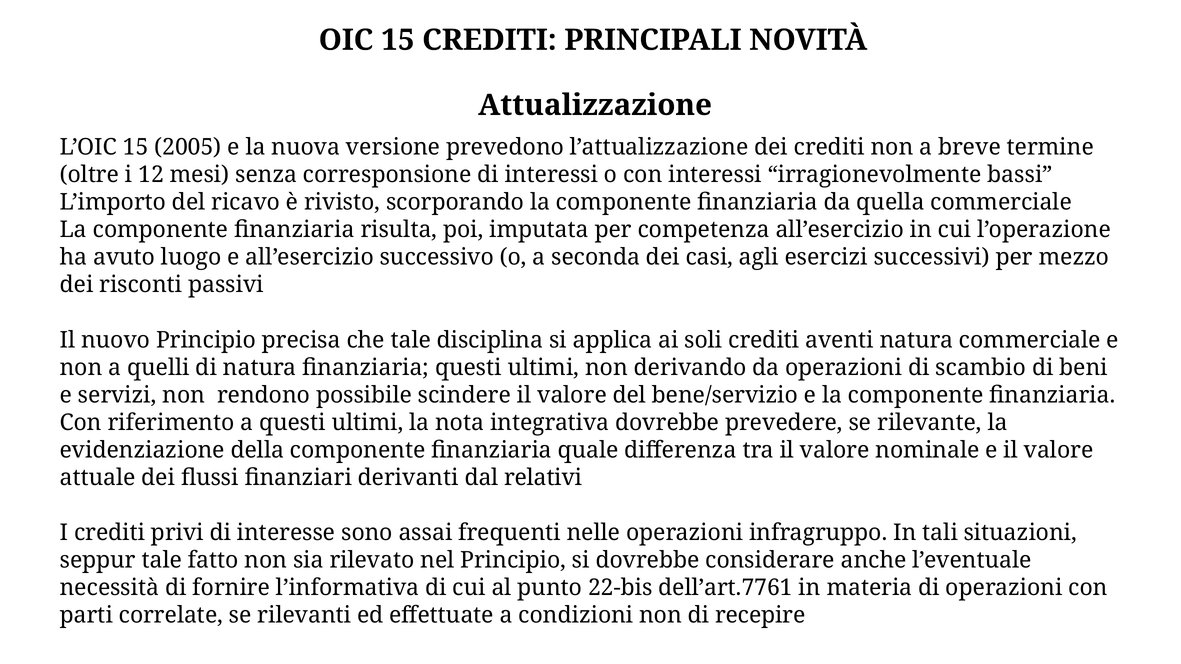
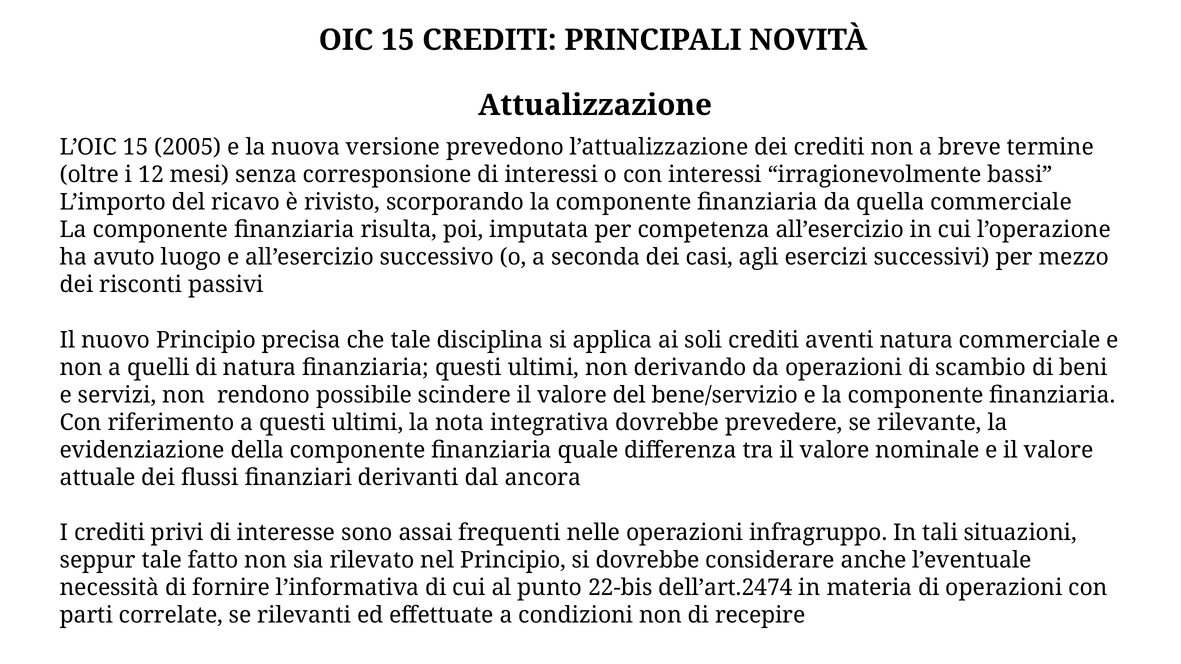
relativi: relativi -> ancora (543, 478)
dell’art.7761: dell’art.7761 -> dell’art.2474 (726, 588)
